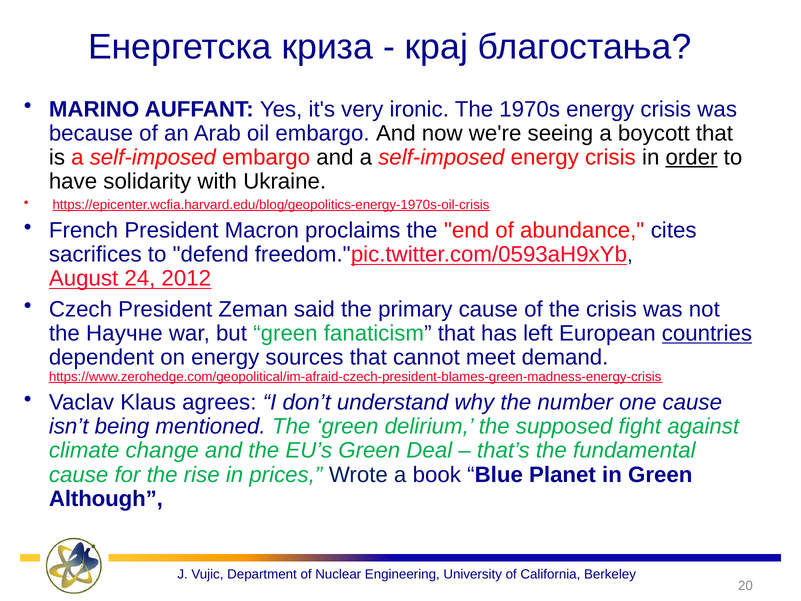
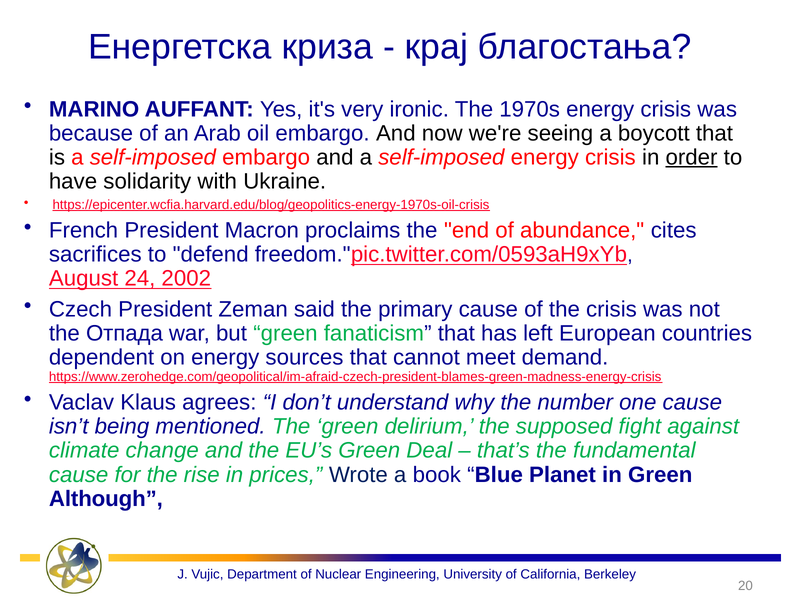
2012: 2012 -> 2002 (186, 278)
Научне: Научне -> Отпада (124, 333)
countries underline: present -> none (707, 333)
